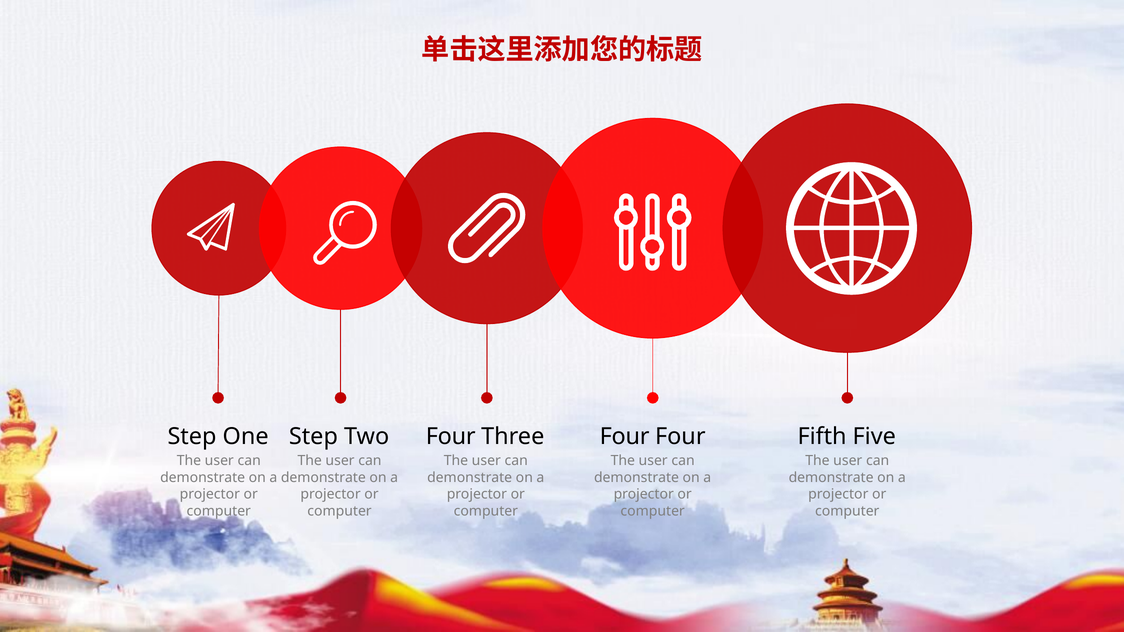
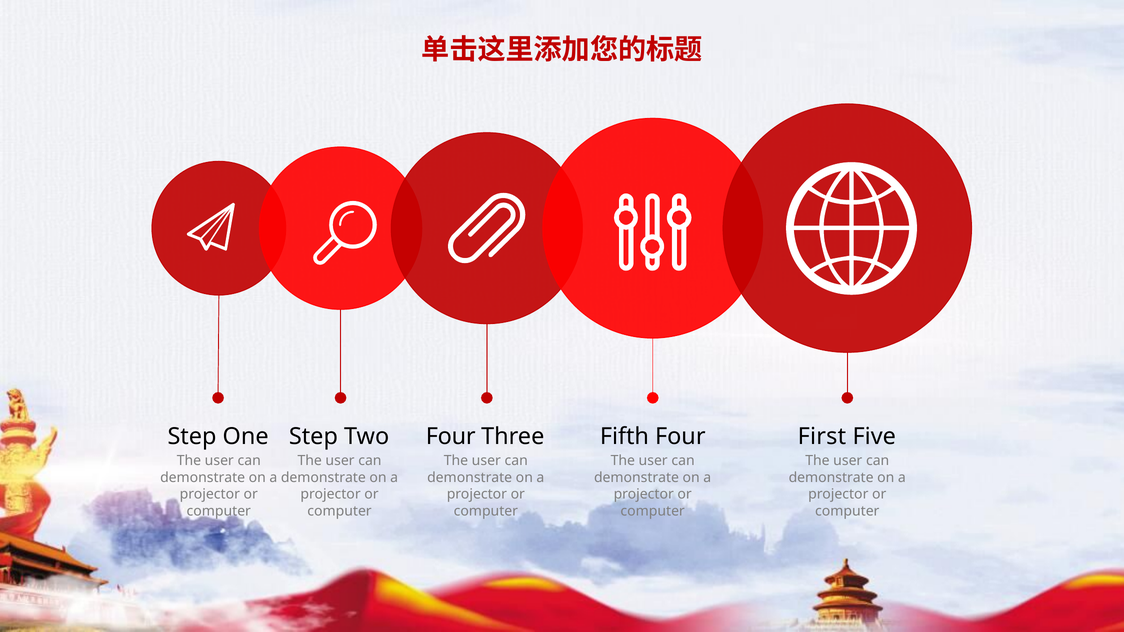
Three Four: Four -> Fifth (624, 437)
Fifth: Fifth -> First (822, 437)
